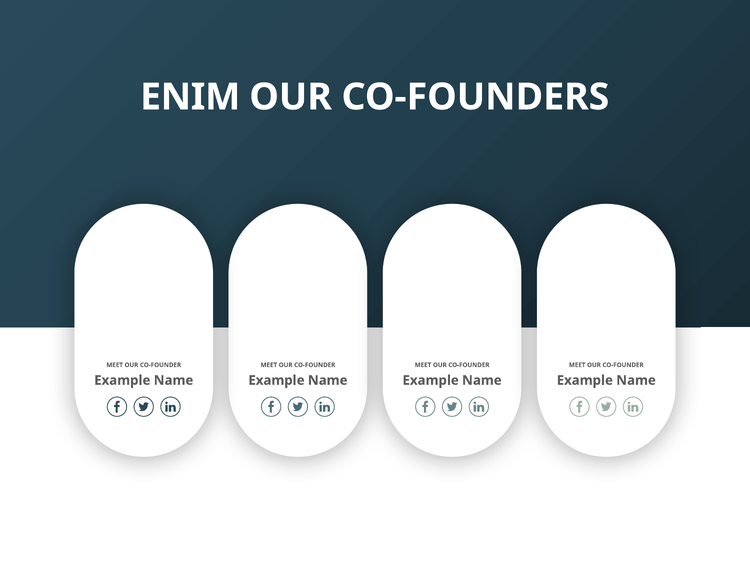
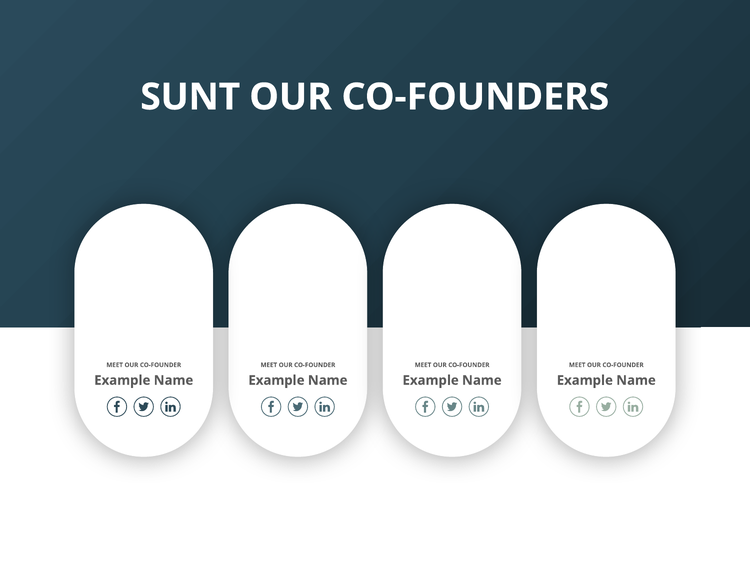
ENIM: ENIM -> SUNT (190, 97)
